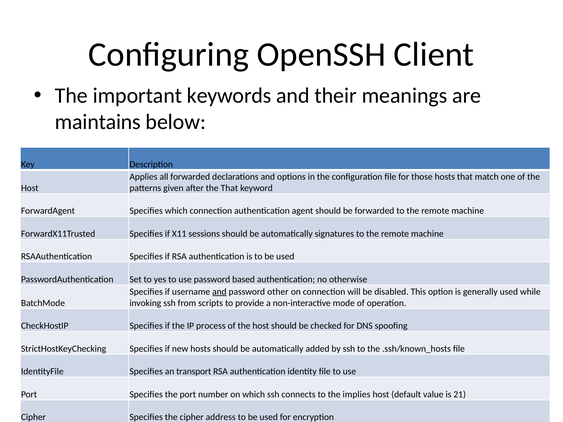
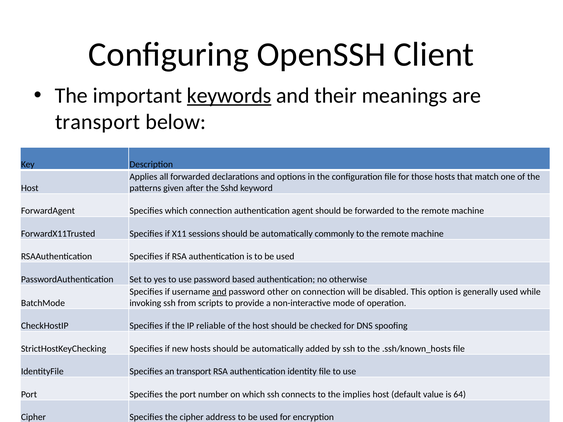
keywords underline: none -> present (229, 96)
maintains: maintains -> transport (98, 122)
the That: That -> Sshd (229, 188)
signatures: signatures -> commonly (334, 234)
process: process -> reliable (211, 326)
21: 21 -> 64 (460, 395)
